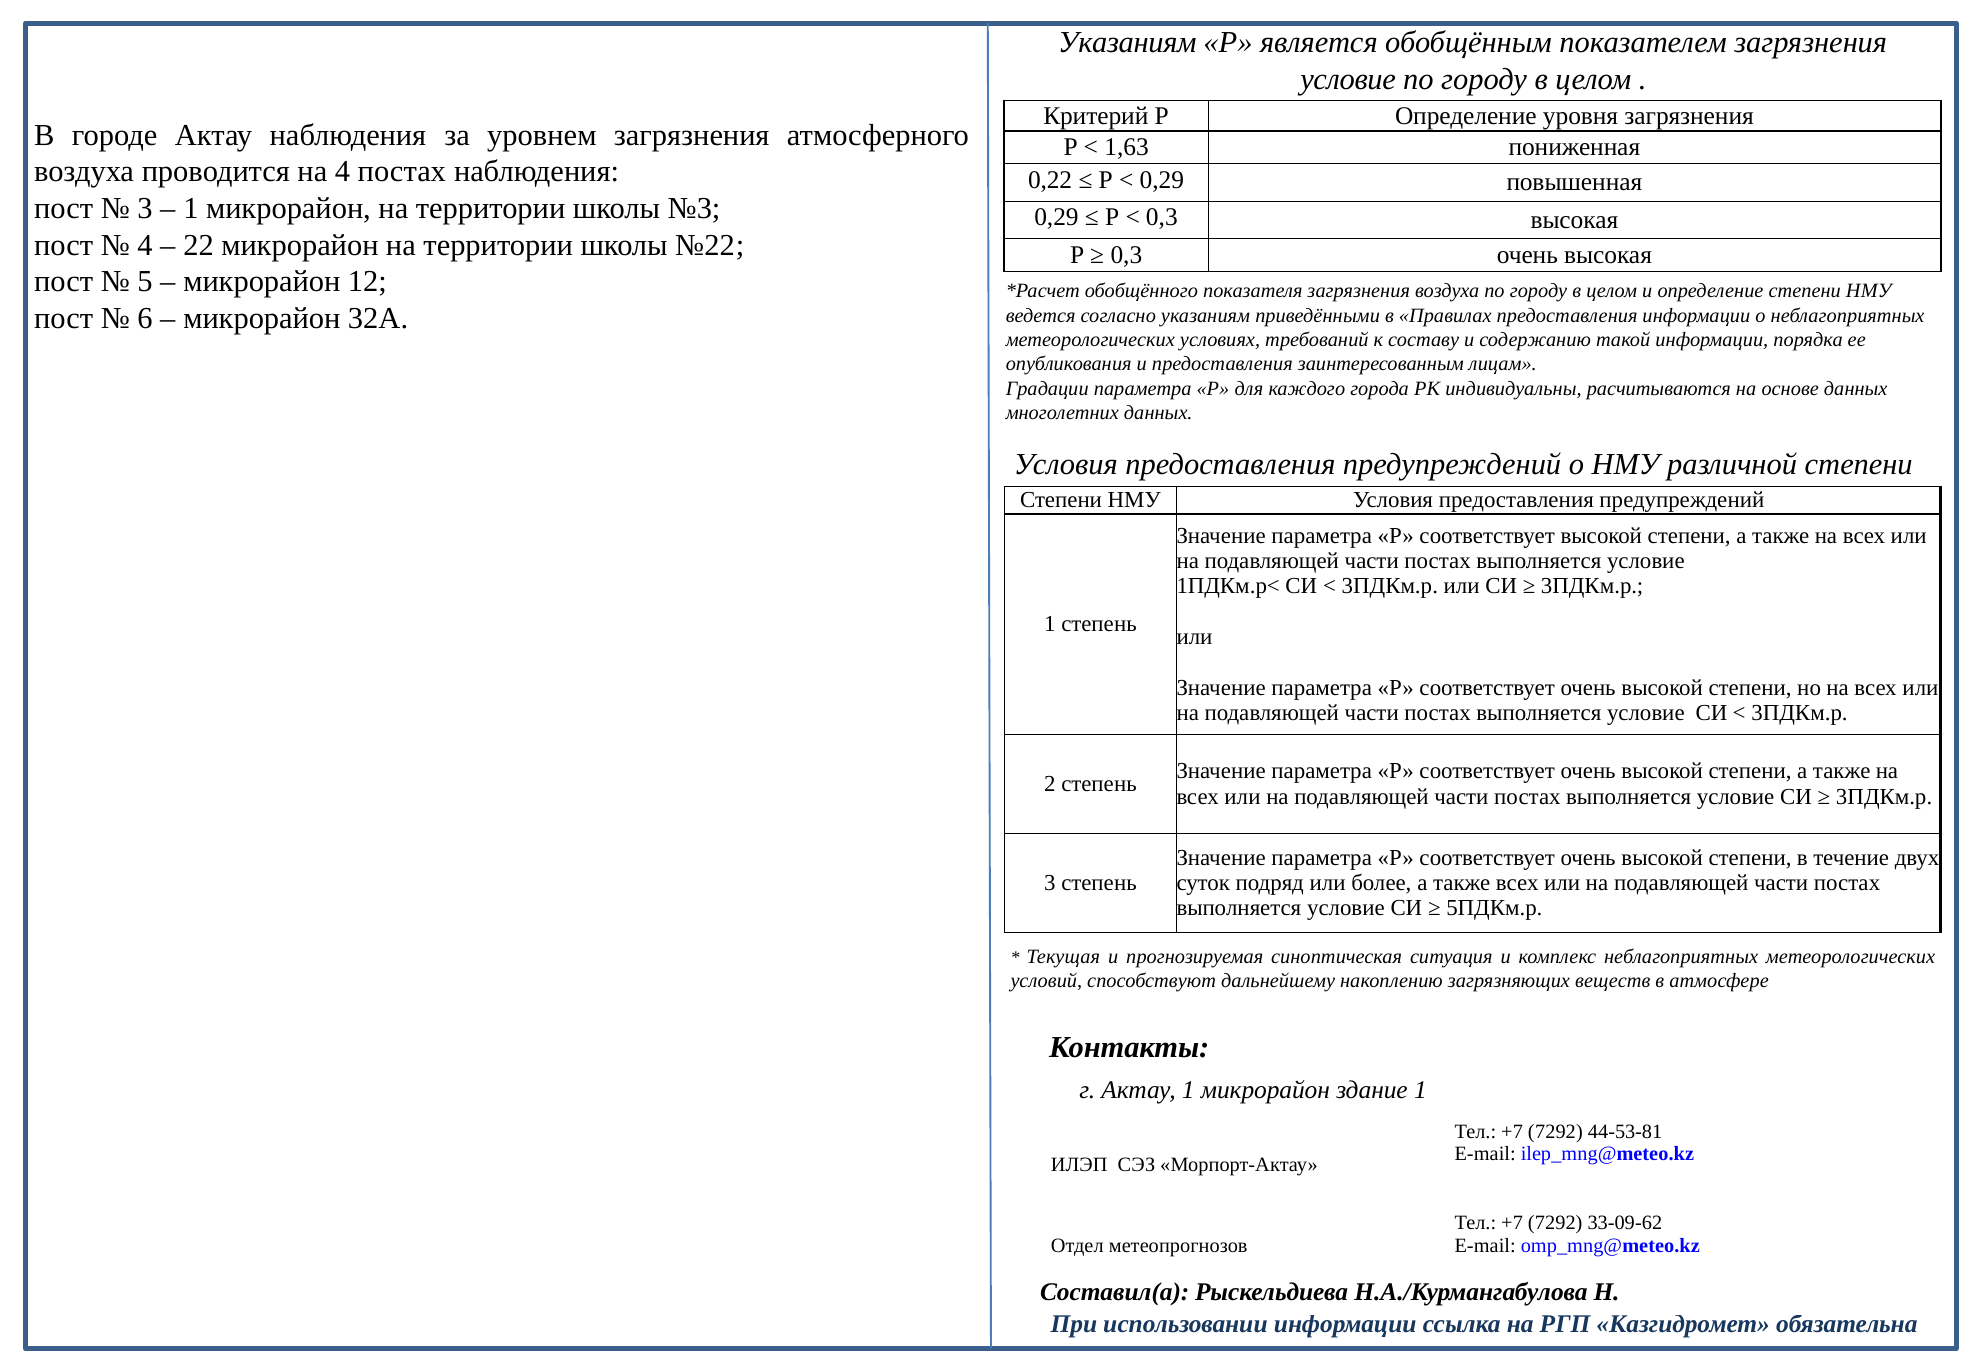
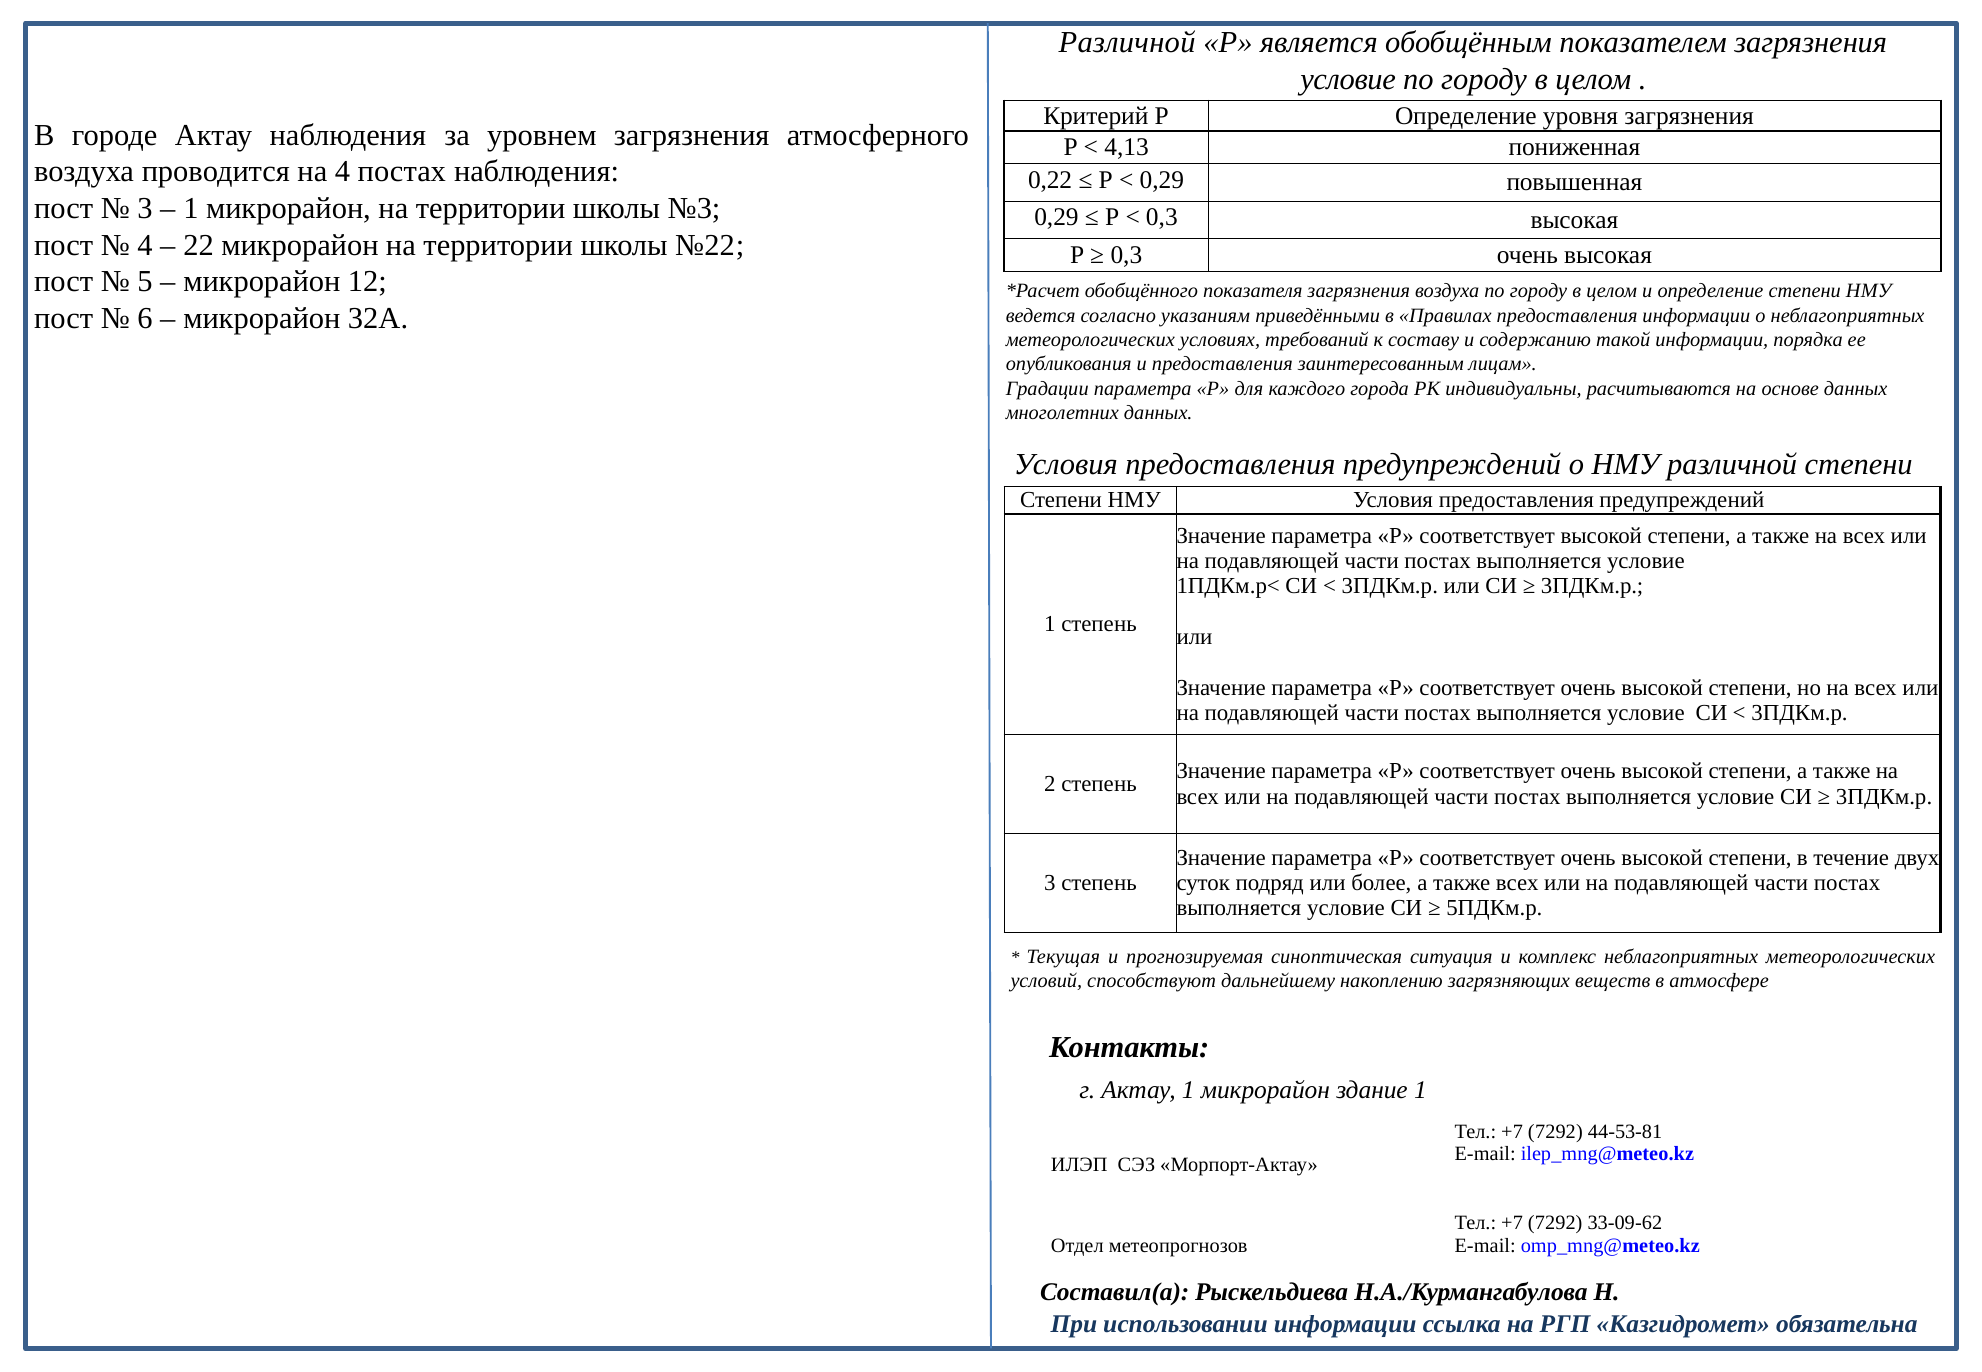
Указаниям: Указаниям -> Различной (1127, 43)
1,63: 1,63 -> 4,13 (1127, 147)
